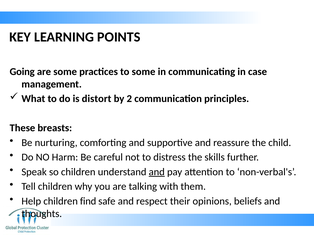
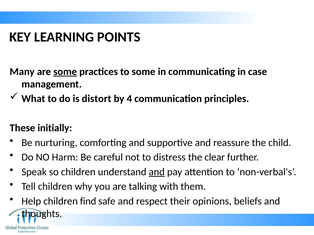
Going: Going -> Many (22, 72)
some underline: none -> present (65, 72)
2: 2 -> 4 (129, 99)
breasts: breasts -> initially (55, 128)
skills: skills -> clear (215, 158)
